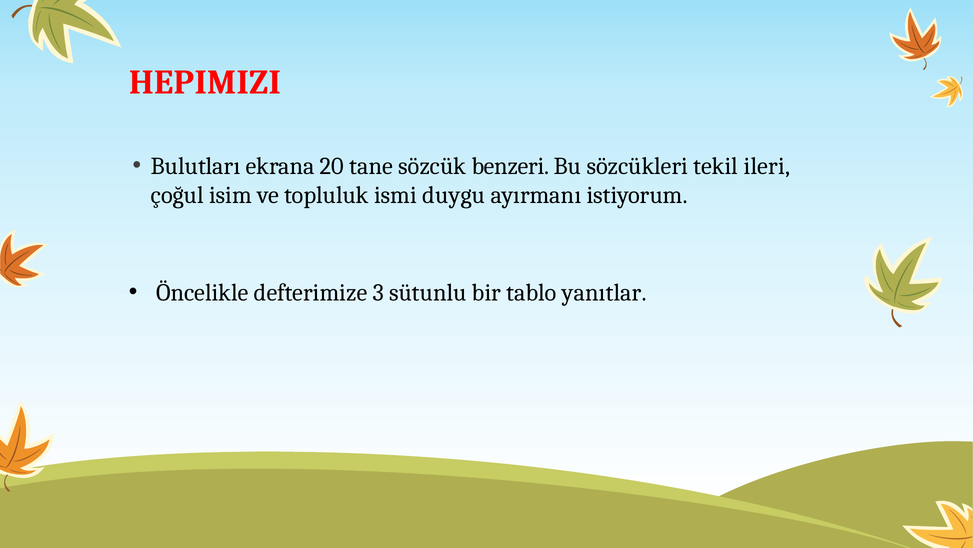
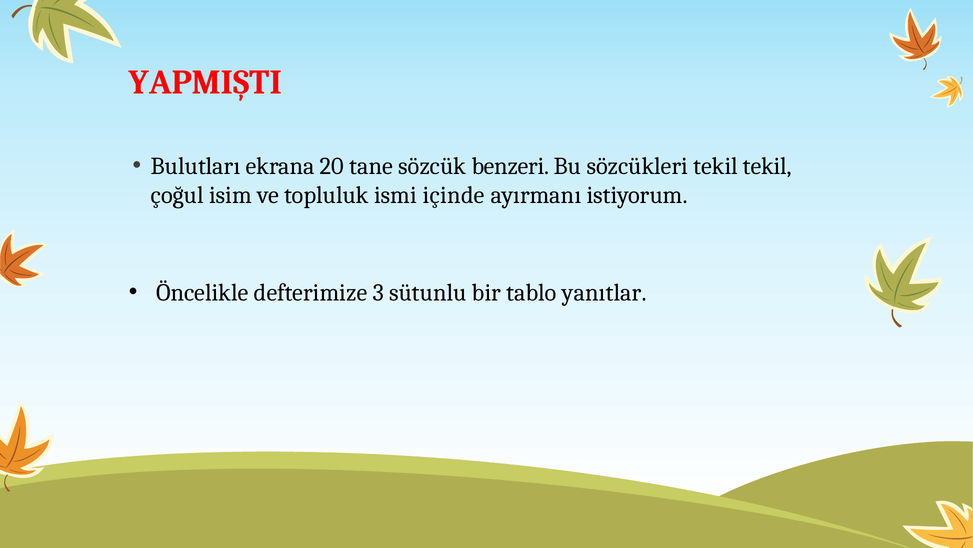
HEPIMIZI: HEPIMIZI -> YAPMIŞTI (205, 82)
tekil ileri: ileri -> tekil (767, 166)
duygu: duygu -> içinde (454, 195)
